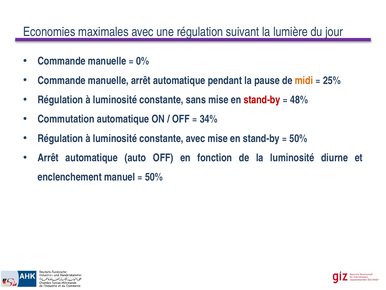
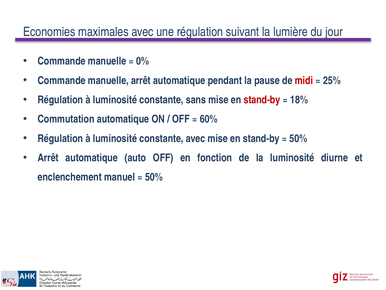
midi colour: orange -> red (304, 80)
48%: 48% -> 18% (299, 100)
34%: 34% -> 60% (209, 119)
